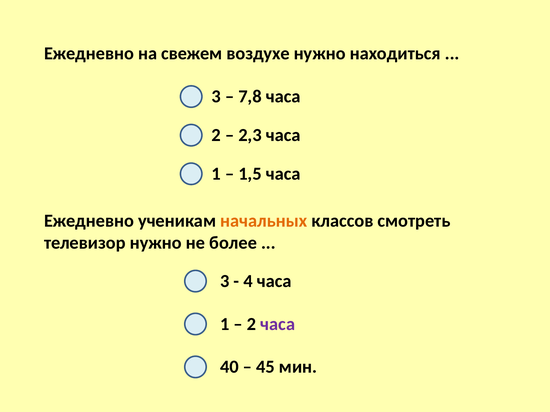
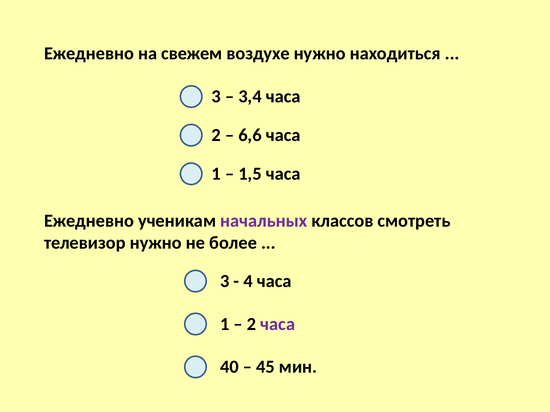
7,8: 7,8 -> 3,4 (250, 97)
2,3: 2,3 -> 6,6 (250, 135)
начальных colour: orange -> purple (264, 221)
